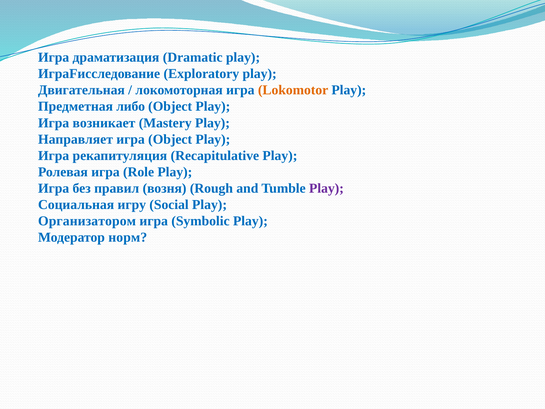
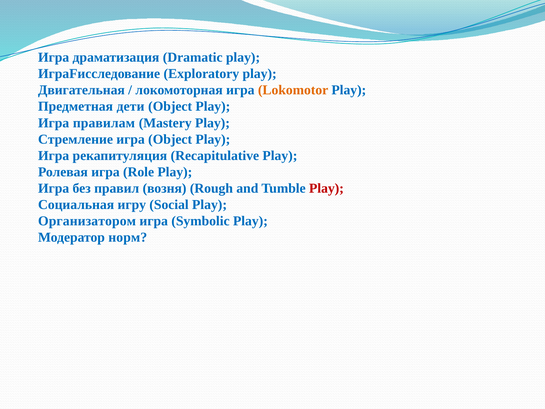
либо: либо -> дети (131, 106)
возникает: возникает -> правилам (104, 123)
Направляет: Направляет -> Стремление (76, 139)
Play colour: purple -> red (326, 188)
